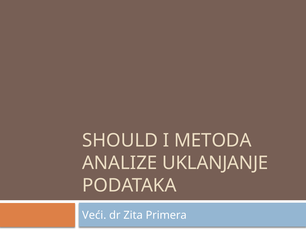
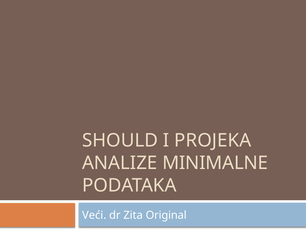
METODA: METODA -> PROJEKA (213, 140)
UKLANJANJE: UKLANJANJE -> MINIMALNE (215, 162)
Primera: Primera -> Original (166, 215)
